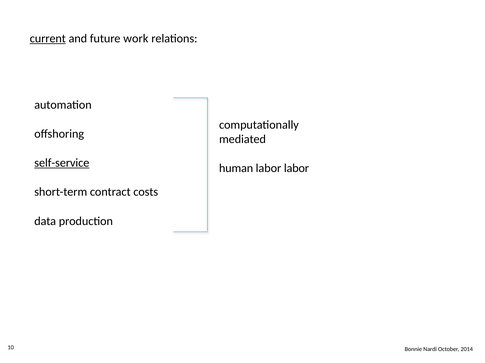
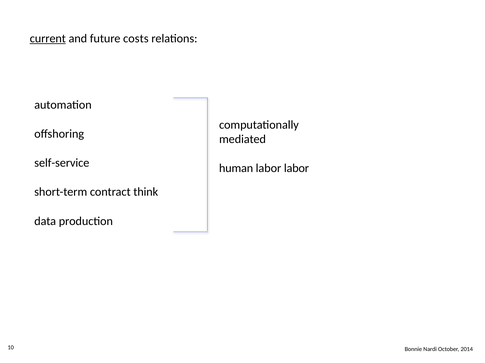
work: work -> costs (136, 39)
self-service underline: present -> none (62, 163)
costs: costs -> think (146, 192)
